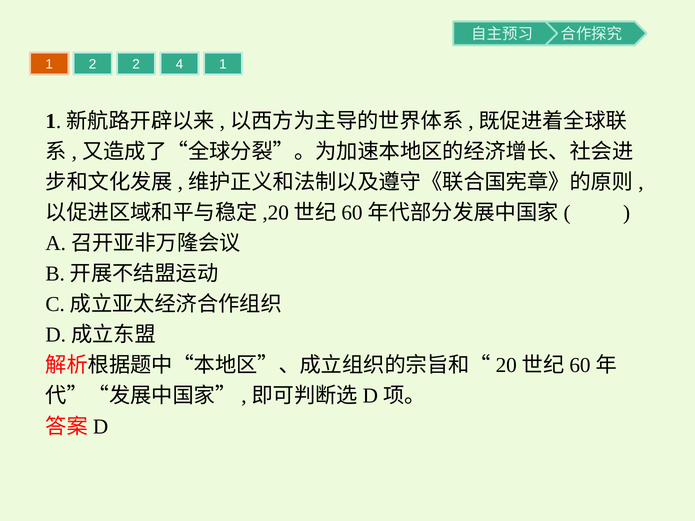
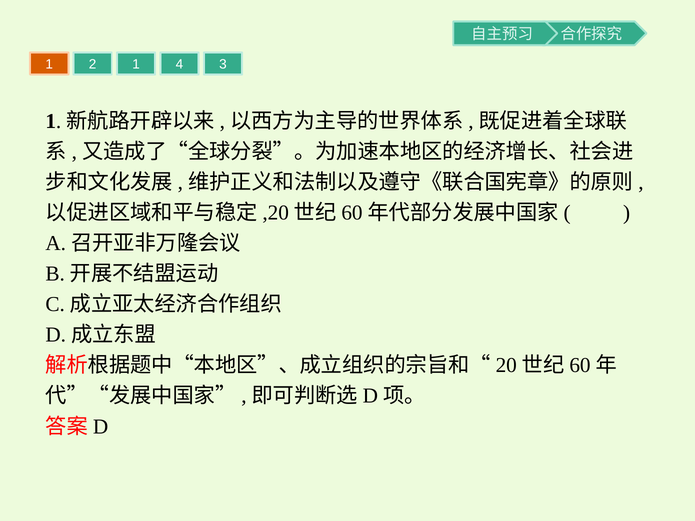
2 2: 2 -> 1 (136, 64)
4 1: 1 -> 3 (223, 64)
